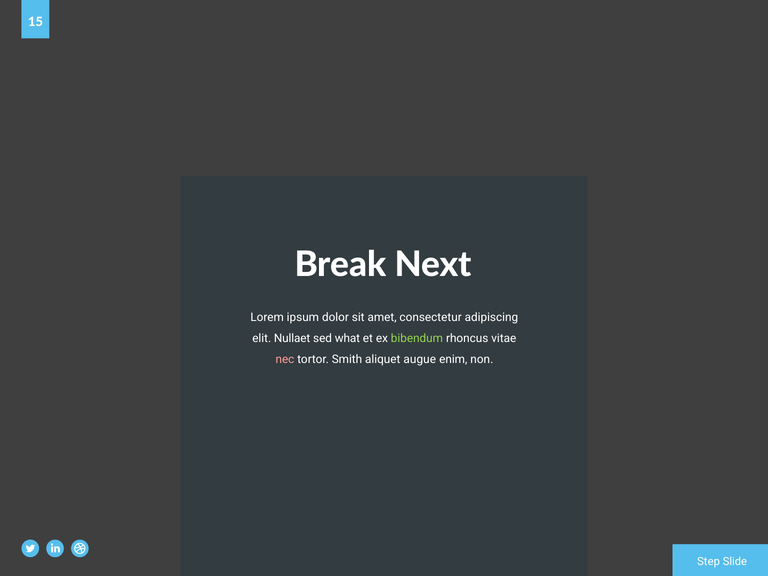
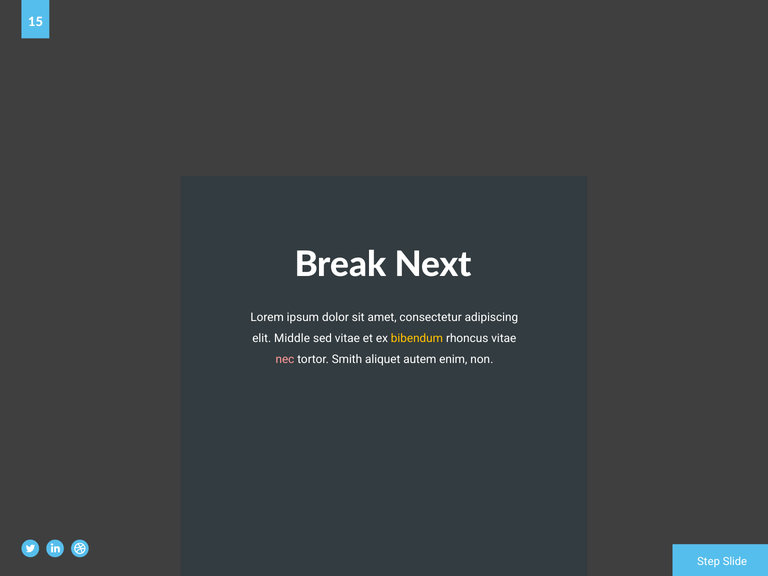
Nullaet: Nullaet -> Middle (292, 338)
sed what: what -> vitae (347, 338)
bibendum colour: light green -> yellow (417, 338)
augue: augue -> autem (420, 360)
